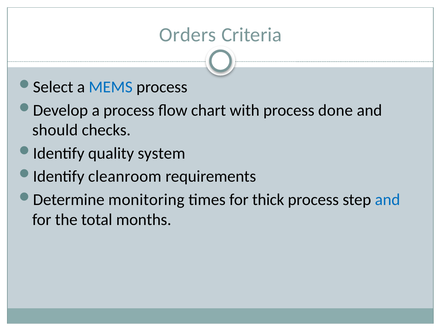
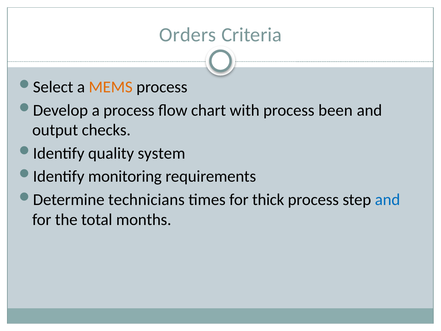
MEMS colour: blue -> orange (111, 87)
done: done -> been (335, 110)
should: should -> output (55, 130)
cleanroom: cleanroom -> monitoring (125, 176)
monitoring: monitoring -> technicians (146, 200)
